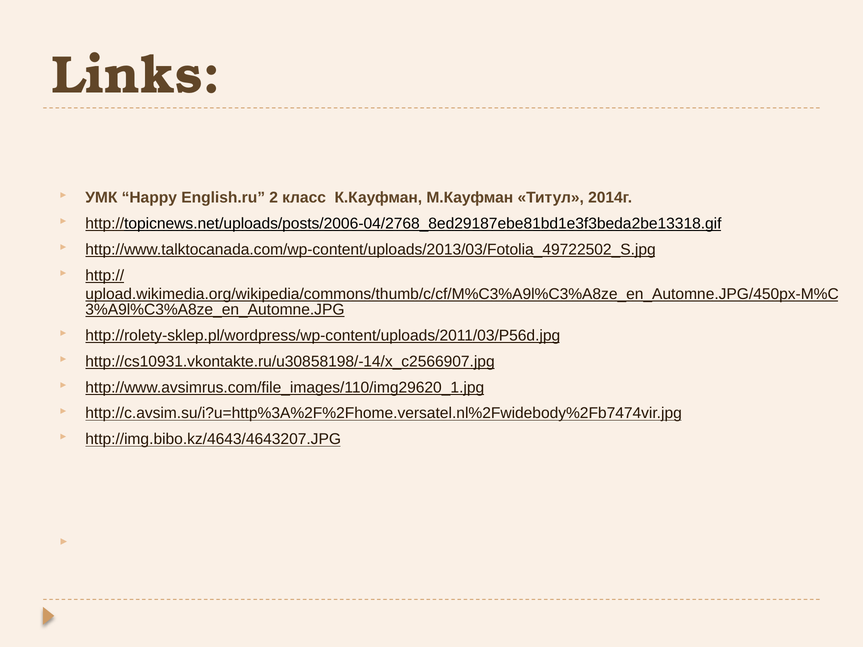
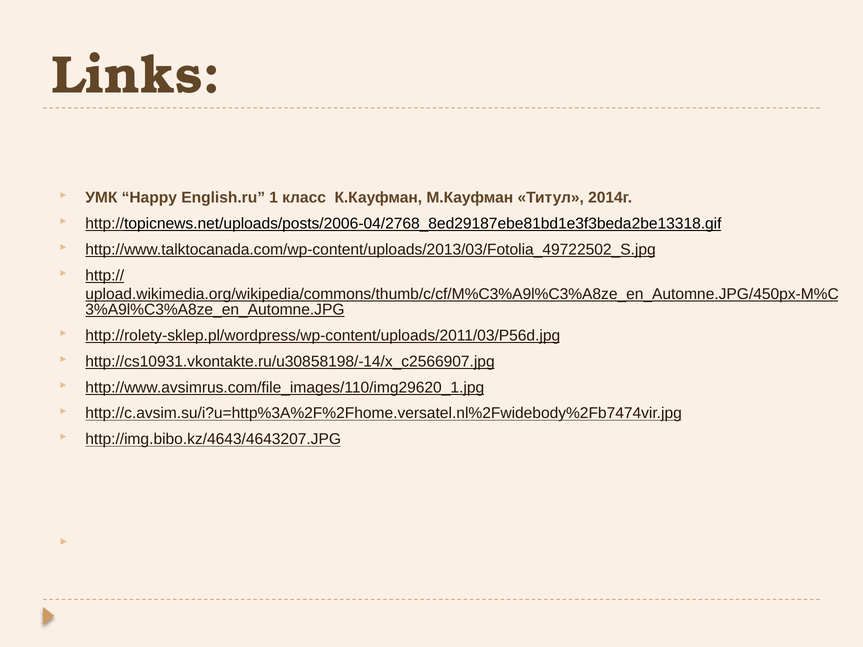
2: 2 -> 1 (274, 198)
